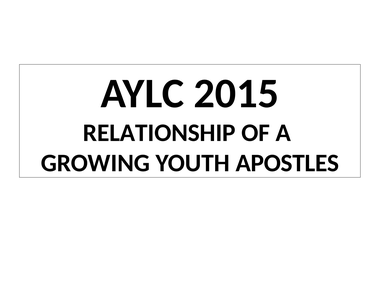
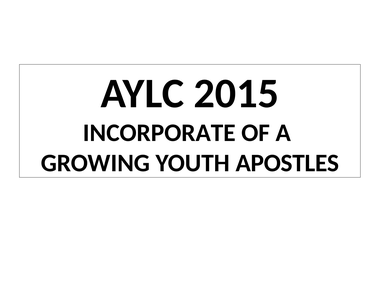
RELATIONSHIP: RELATIONSHIP -> INCORPORATE (159, 133)
